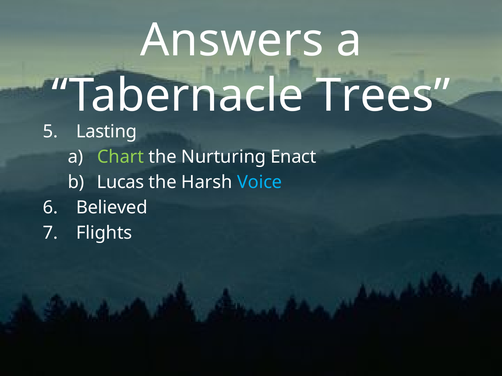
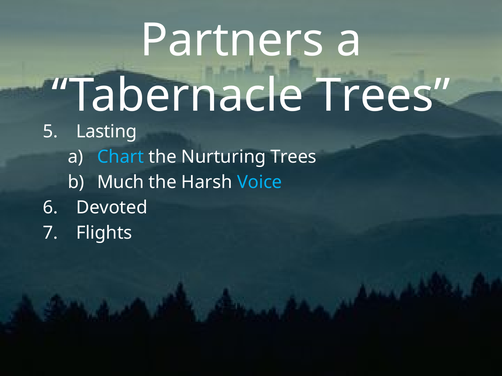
Answers: Answers -> Partners (232, 40)
Chart colour: light green -> light blue (120, 157)
Nurturing Enact: Enact -> Trees (293, 157)
Lucas: Lucas -> Much (121, 183)
Believed: Believed -> Devoted (112, 208)
